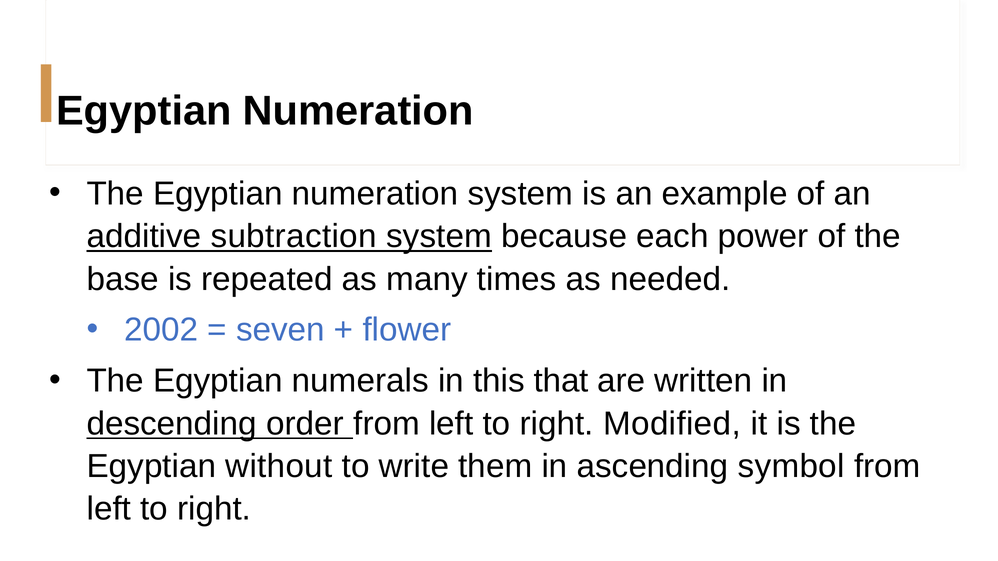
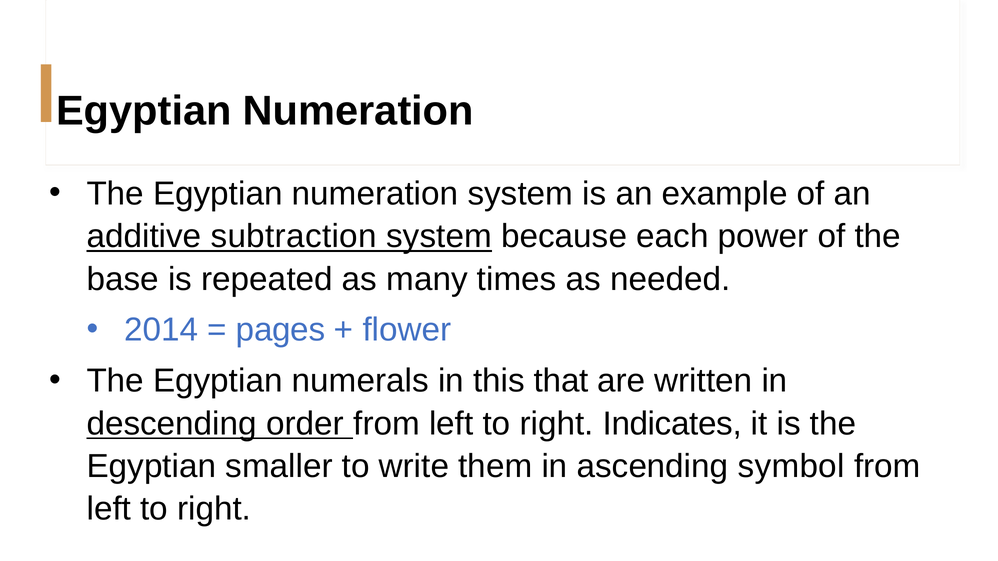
2002: 2002 -> 2014 (161, 330)
seven: seven -> pages (281, 330)
Modified: Modified -> Indicates (672, 424)
without: without -> smaller (279, 467)
